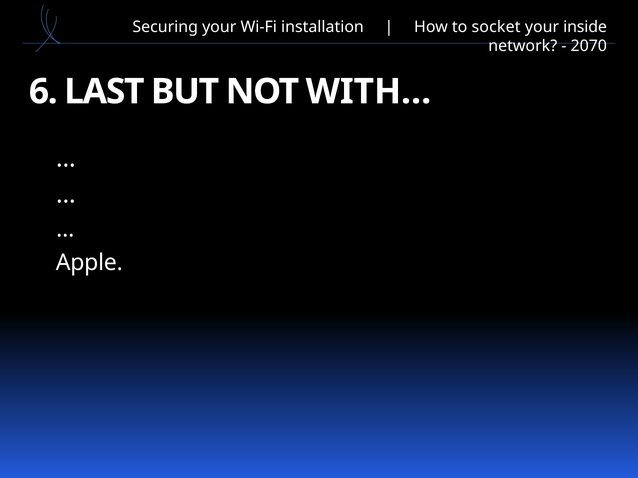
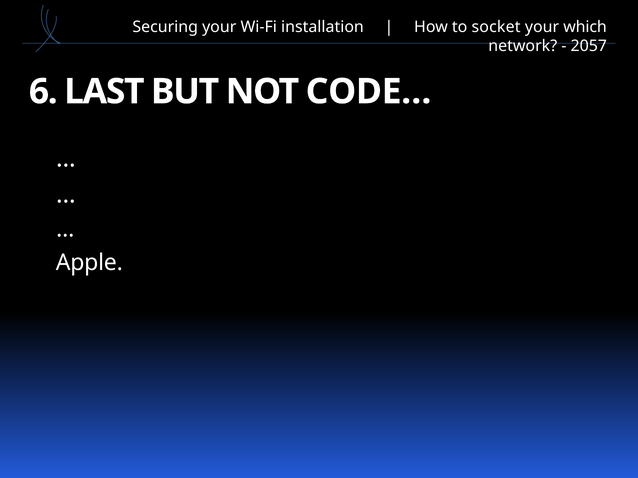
inside: inside -> which (585, 27)
2070: 2070 -> 2057 (589, 46)
WITH…: WITH… -> CODE… (369, 92)
